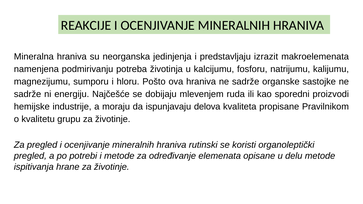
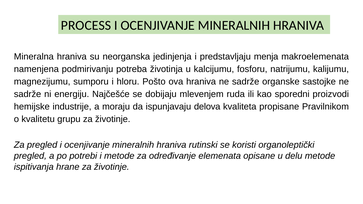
REAKCIJE: REAKCIJE -> PROCESS (86, 25)
izrazit: izrazit -> menja (266, 57)
